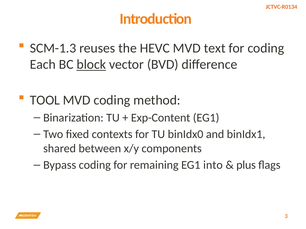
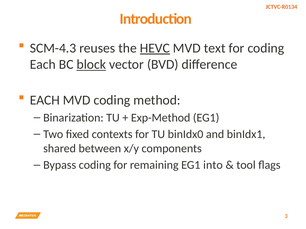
SCM-1.3: SCM-1.3 -> SCM-4.3 (53, 48)
HEVC underline: none -> present (155, 48)
TOOL: TOOL -> EACH (45, 100)
Exp-Content: Exp-Content -> Exp-Method (161, 118)
plus: plus -> tool (246, 165)
